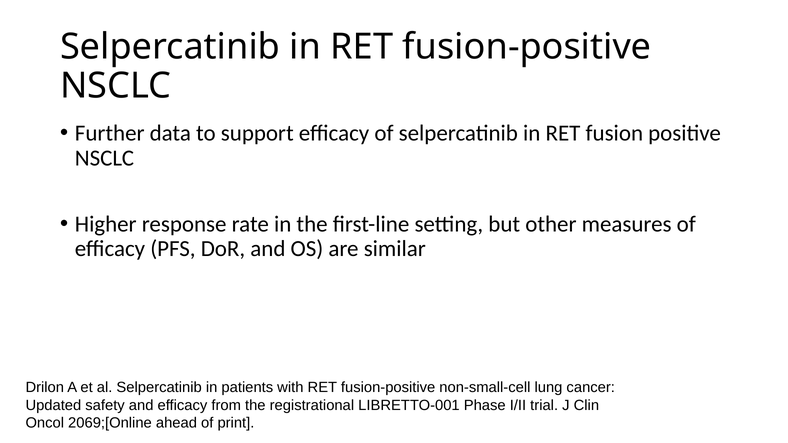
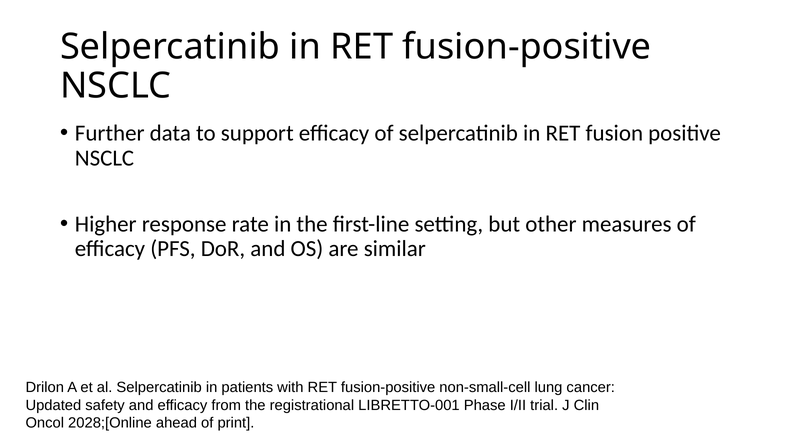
2069;[Online: 2069;[Online -> 2028;[Online (110, 423)
